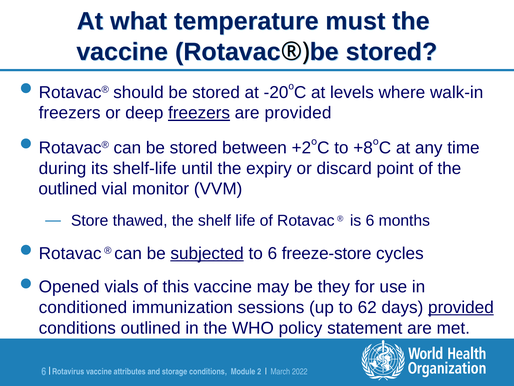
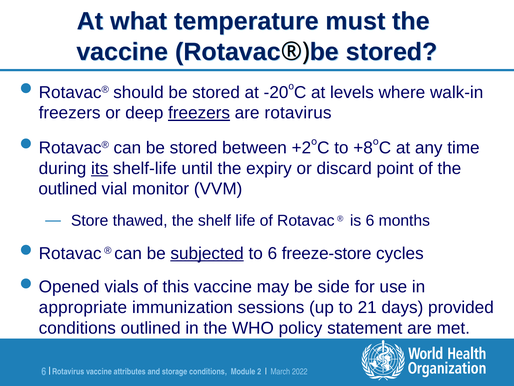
are provided: provided -> rotavirus (298, 113)
its underline: none -> present (100, 168)
they: they -> side (334, 286)
conditioned: conditioned -> appropriate (83, 307)
62: 62 -> 21 (367, 307)
provided underline: present -> none (461, 307)
